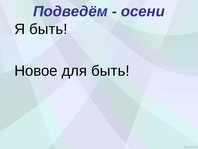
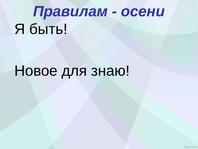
Подведём: Подведём -> Правилам (70, 11)
для быть: быть -> знаю (110, 71)
